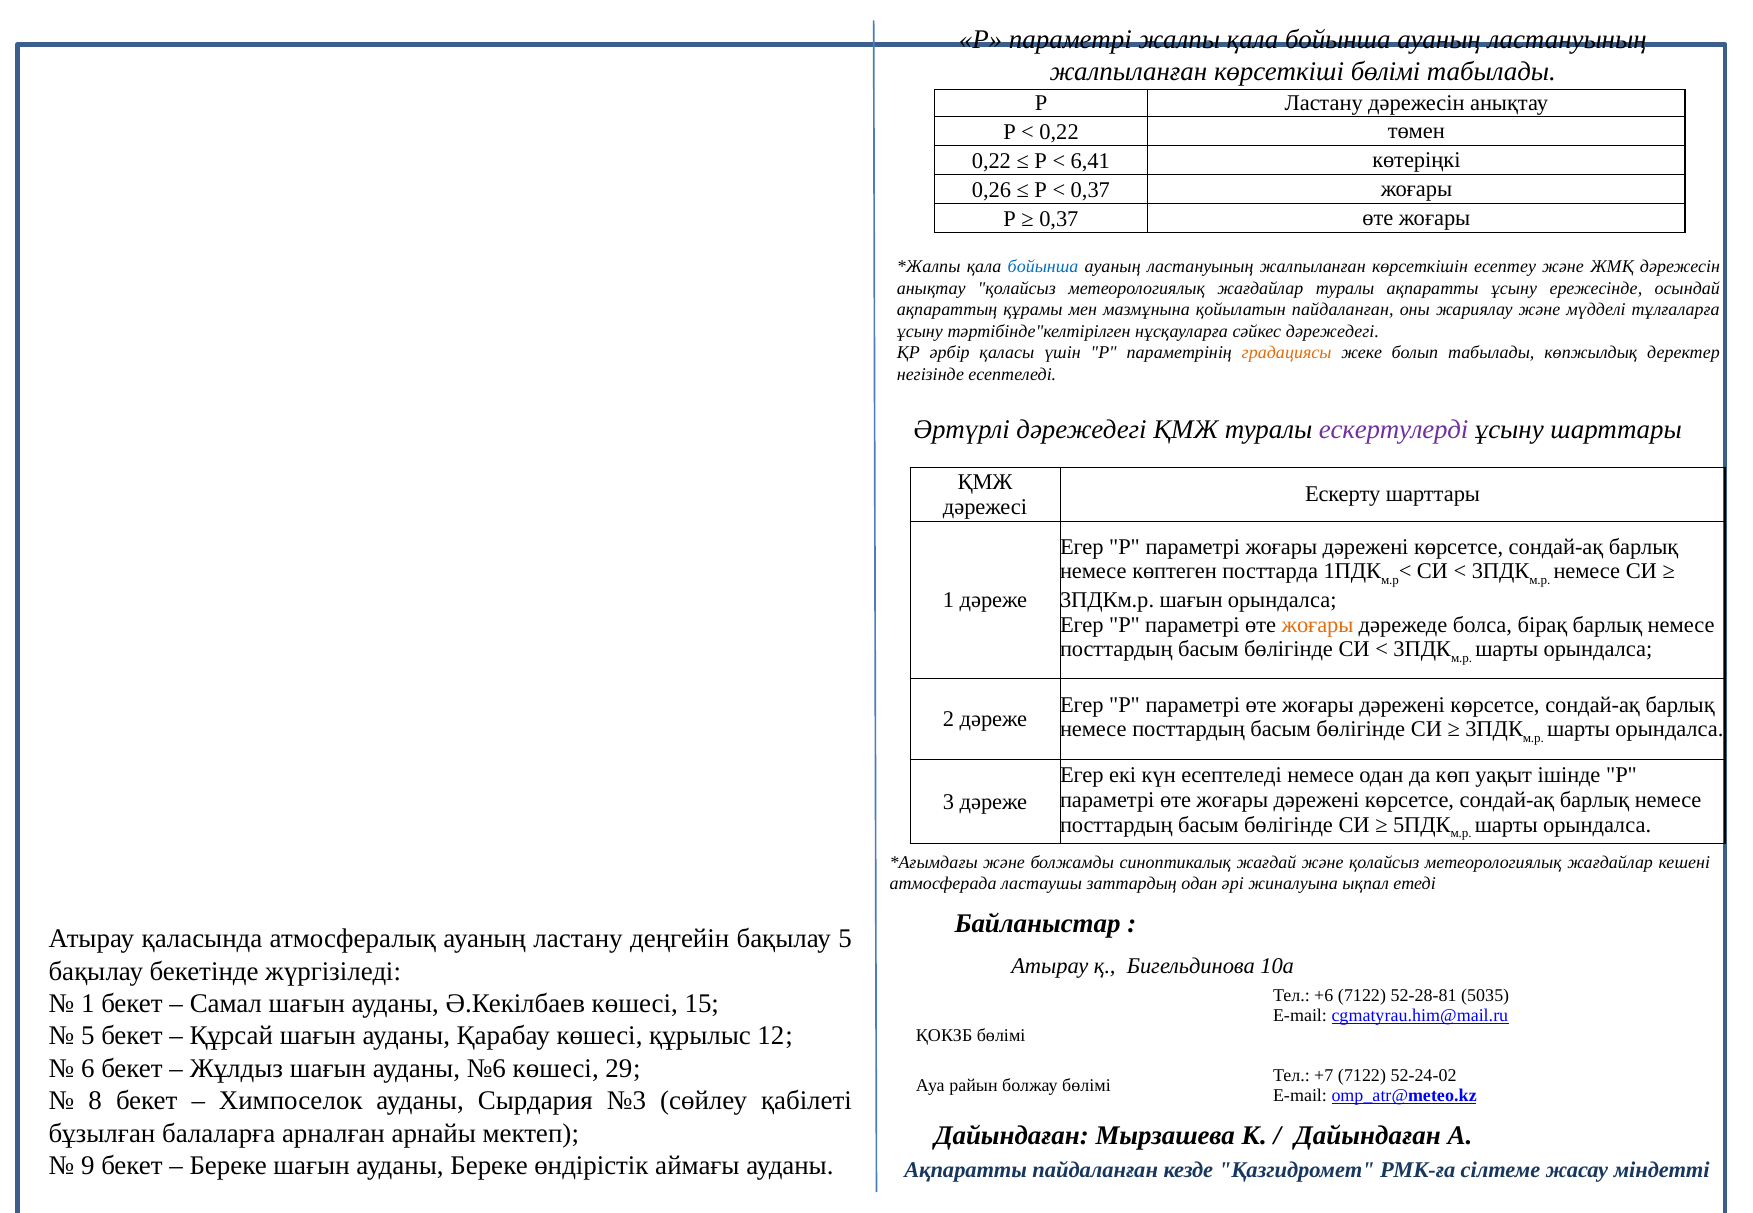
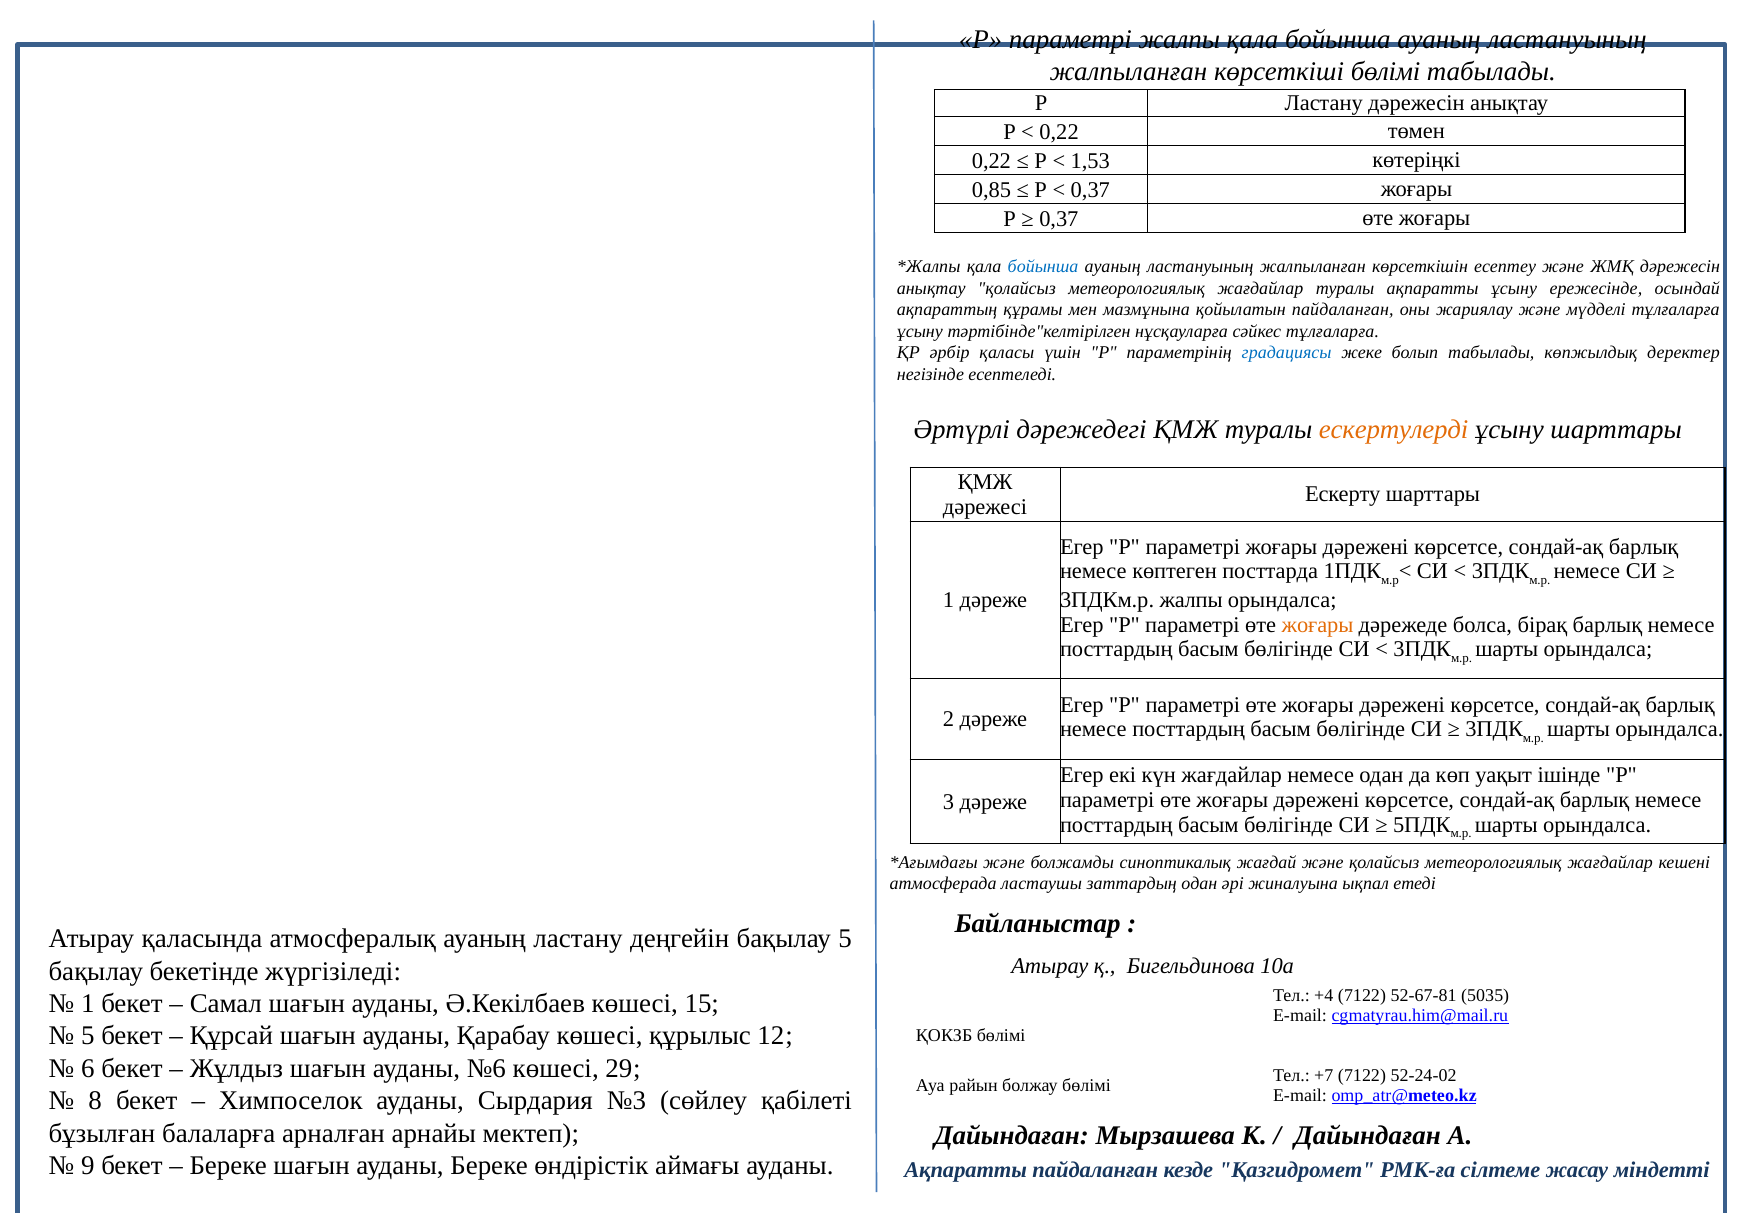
6,41: 6,41 -> 1,53 (1090, 161)
0,26: 0,26 -> 0,85 (992, 190)
сәйкес дәрежедегі: дәрежедегі -> тұлғаларға (1332, 331)
градациясы colour: orange -> blue (1287, 353)
ескертулерді colour: purple -> orange (1394, 430)
3ПДКм.р шағын: шағын -> жалпы (1191, 600)
күн есептеледі: есептеледі -> жағдайлар (1232, 775)
+6: +6 -> +4 (1324, 996)
52-28-81: 52-28-81 -> 52-67-81 (1424, 996)
